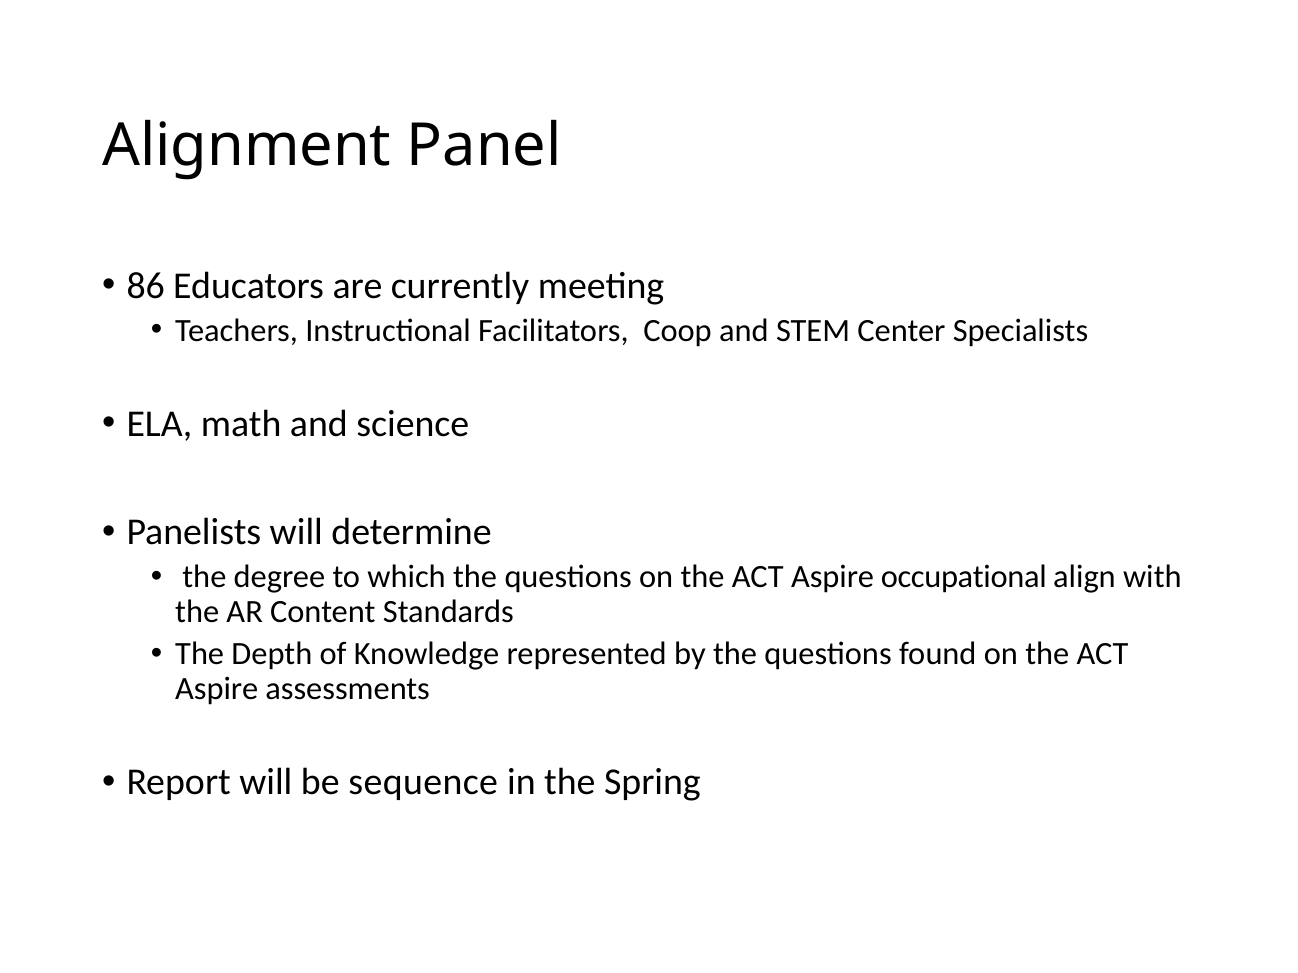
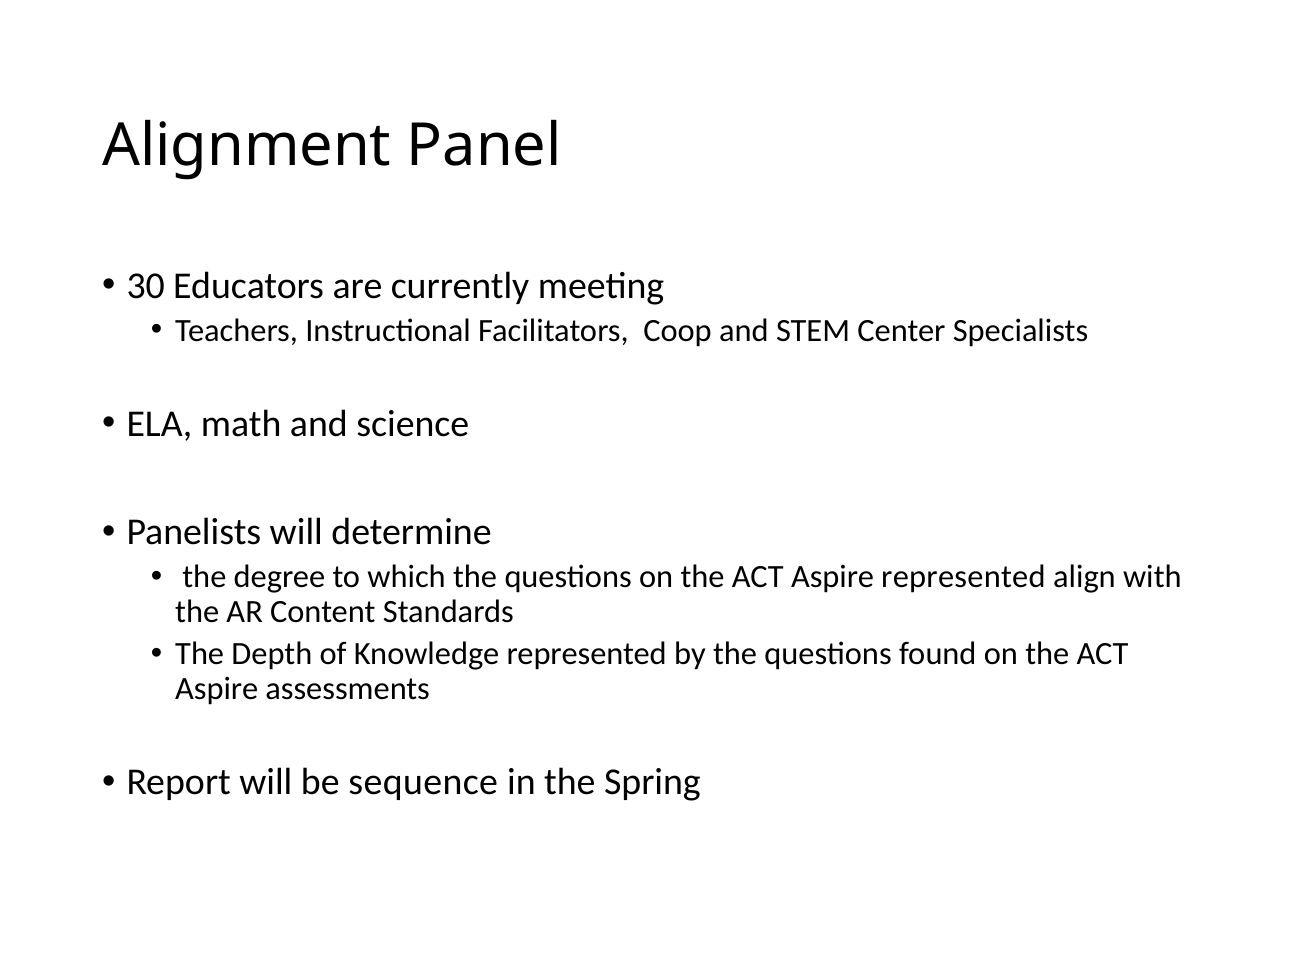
86: 86 -> 30 (146, 286)
Aspire occupational: occupational -> represented (963, 577)
